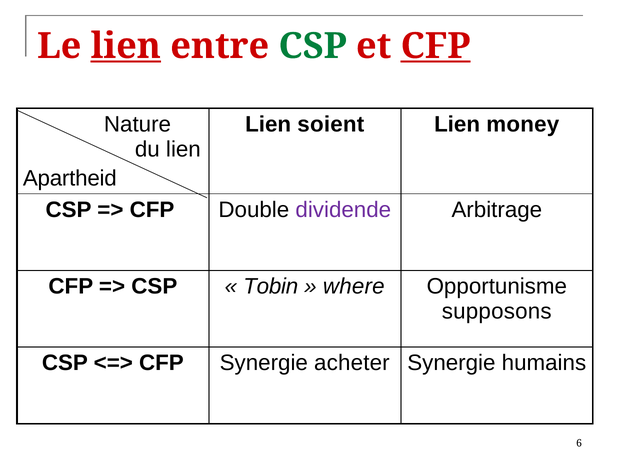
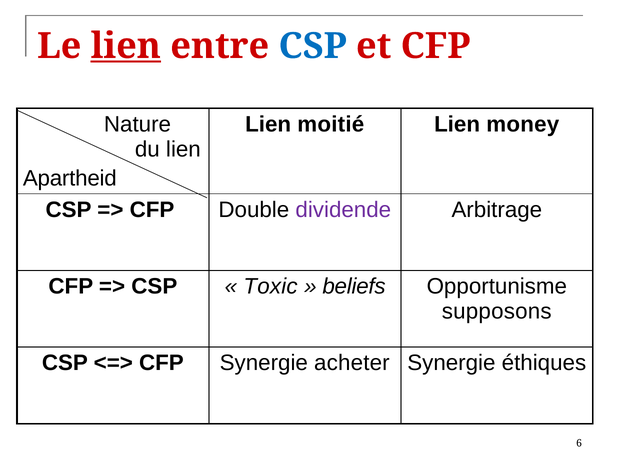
CSP colour: green -> blue (313, 46)
CFP underline: present -> none (435, 46)
soient: soient -> moitié (331, 124)
Tobin: Tobin -> Toxic (271, 287)
where: where -> beliefs (354, 287)
humains: humains -> éthiques (544, 363)
